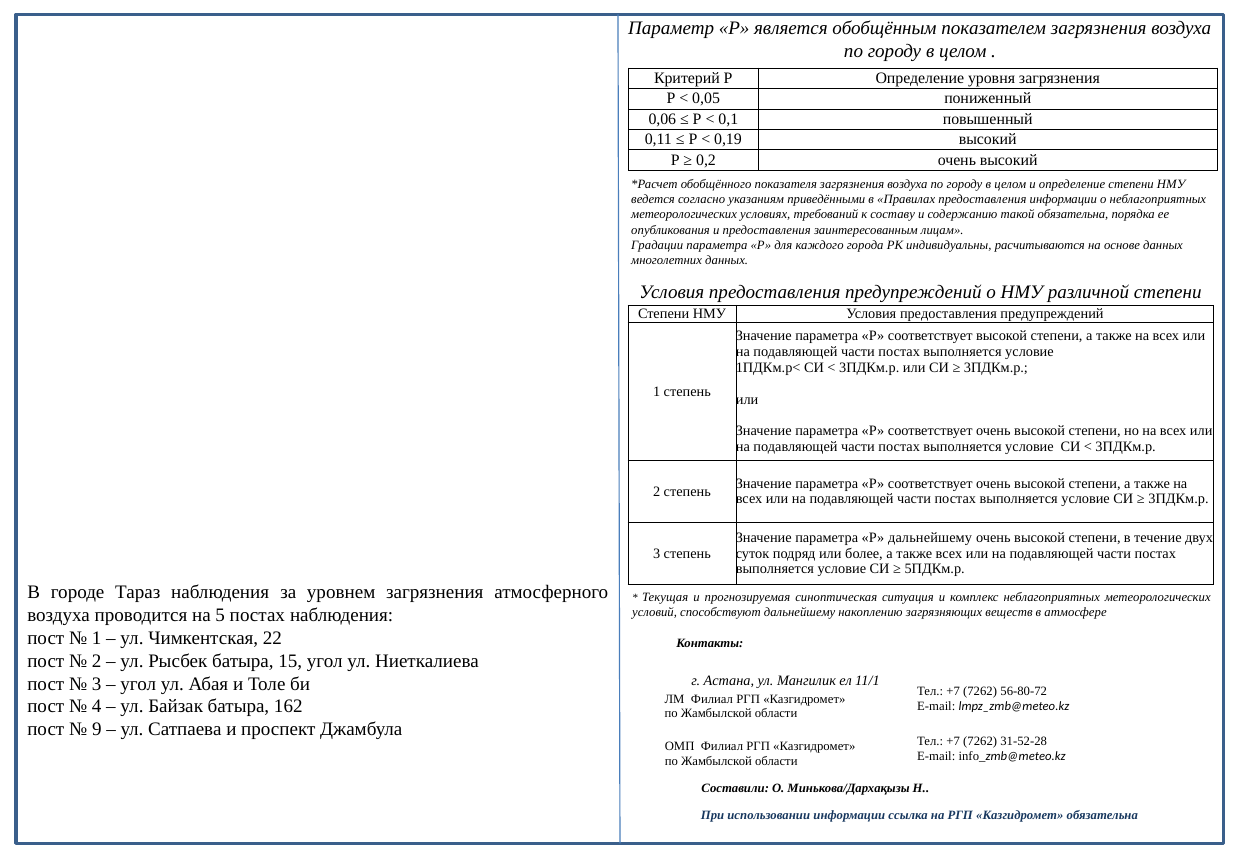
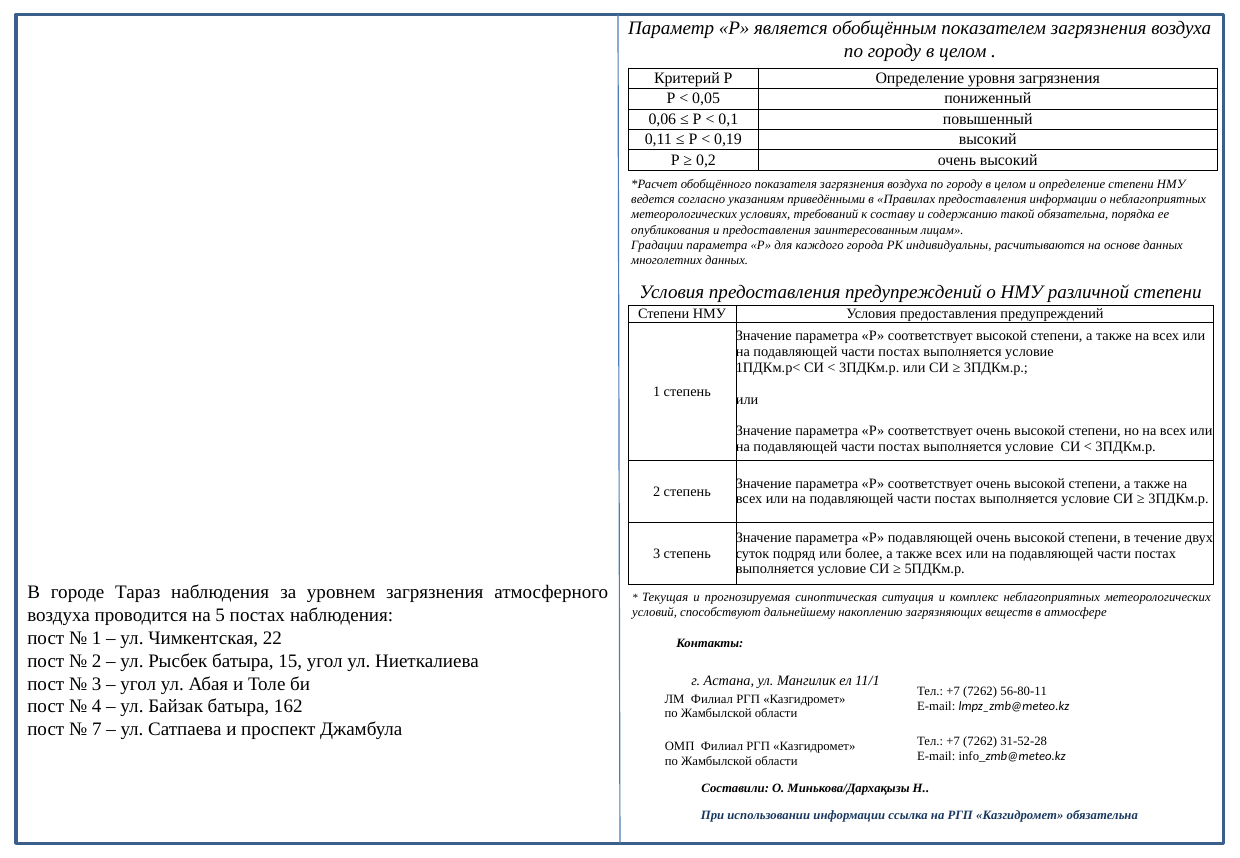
Р дальнейшему: дальнейшему -> подавляющей (930, 538)
56-80-72: 56-80-72 -> 56-80-11 (1024, 691)
9: 9 -> 7 (97, 730)
